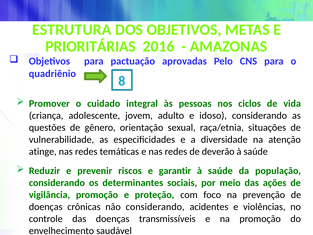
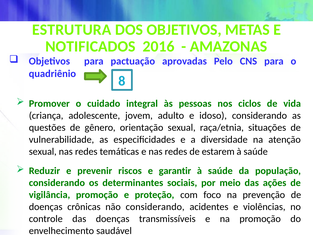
PRIORITÁRIAS: PRIORITÁRIAS -> NOTIFICADOS (90, 47)
atinge: atinge -> sexual (43, 151)
deverão: deverão -> estarem (218, 151)
